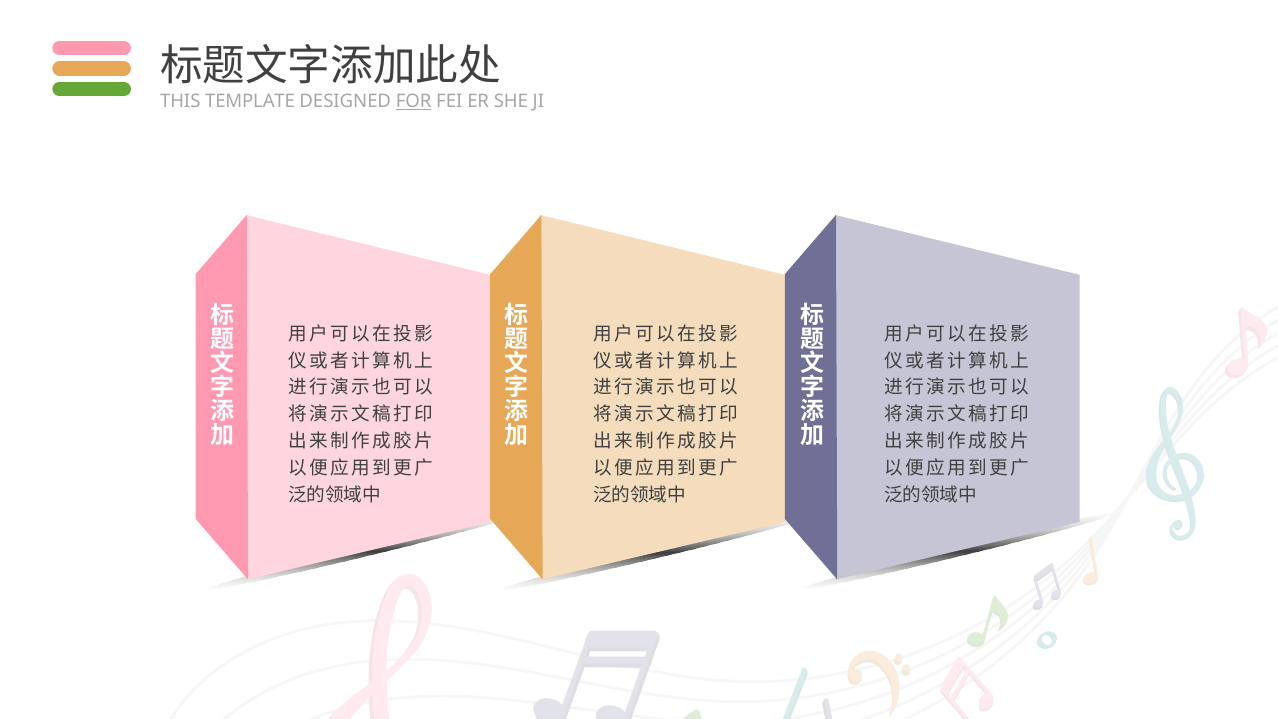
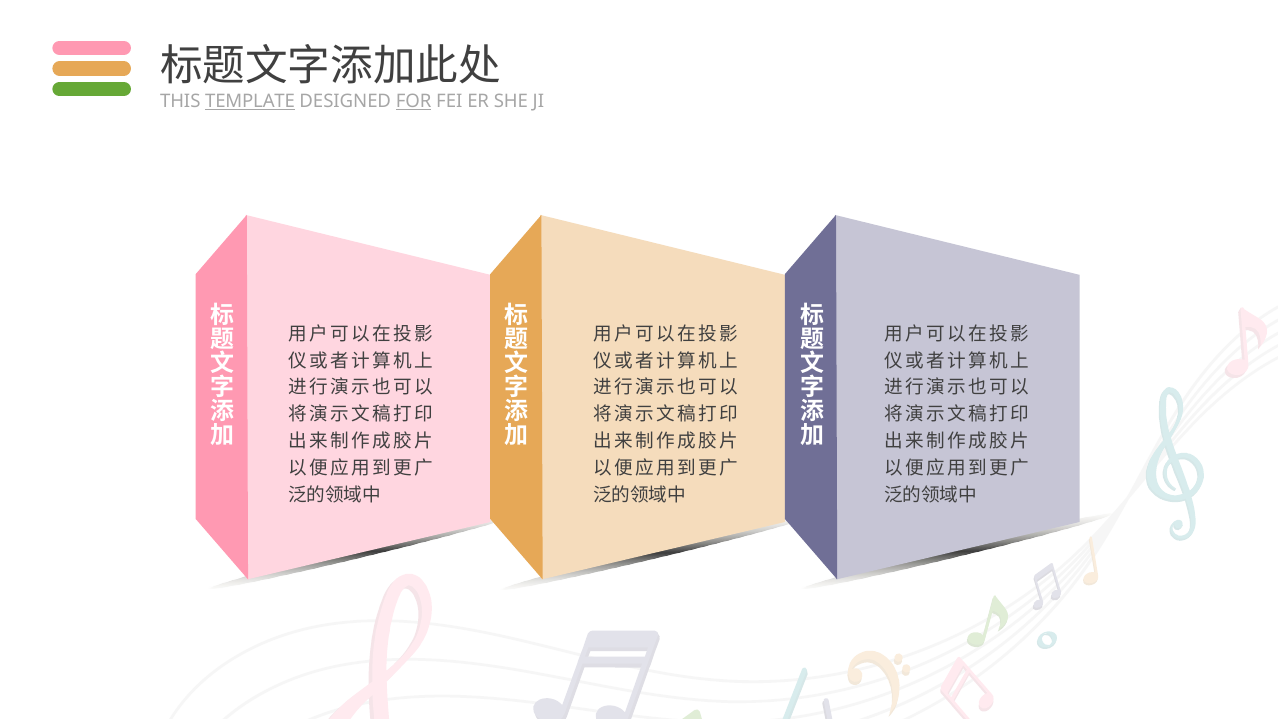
TEMPLATE underline: none -> present (250, 101)
